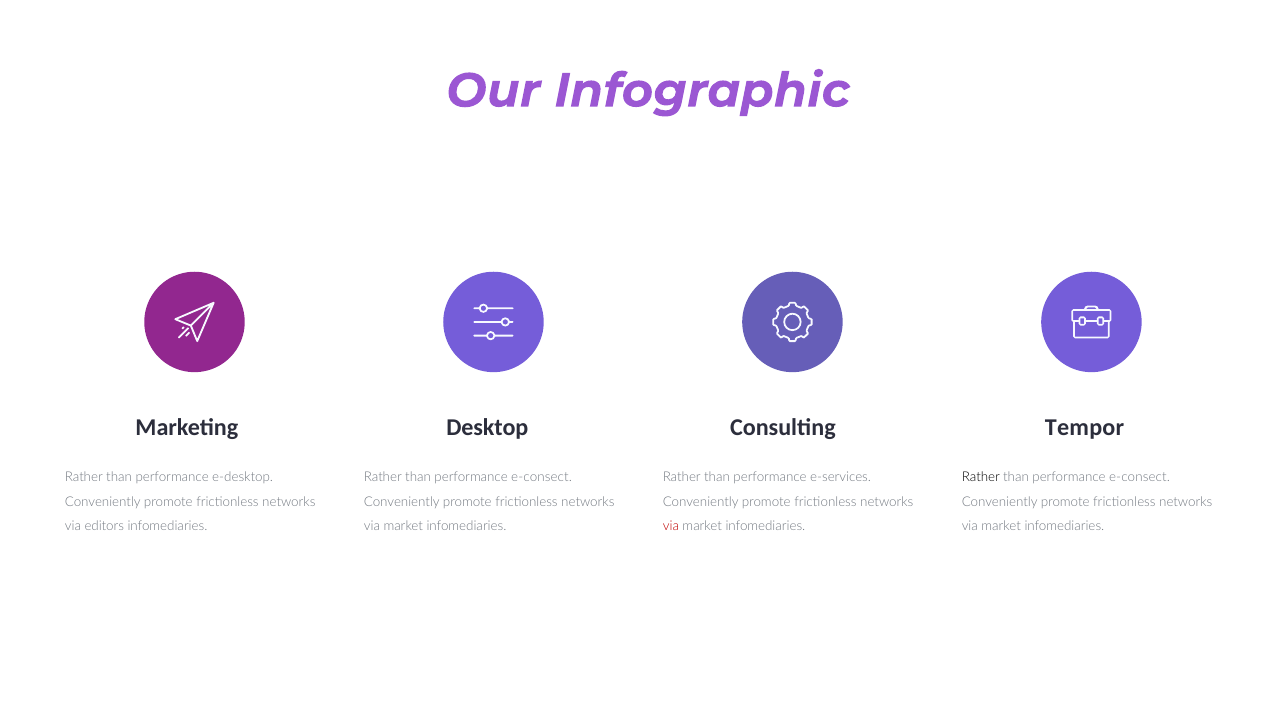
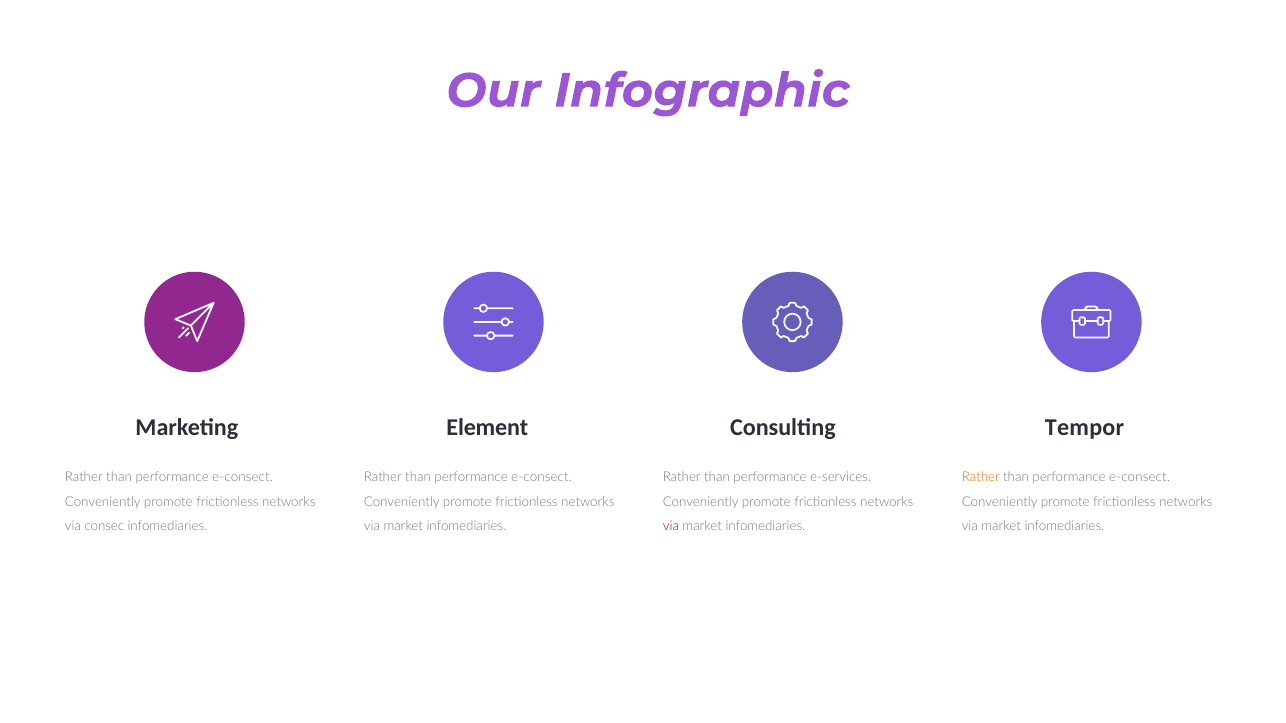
Desktop: Desktop -> Element (487, 427)
e-desktop: e-desktop -> e-consect (243, 478)
Rather colour: black -> orange (981, 478)
editors: editors -> consec (104, 526)
